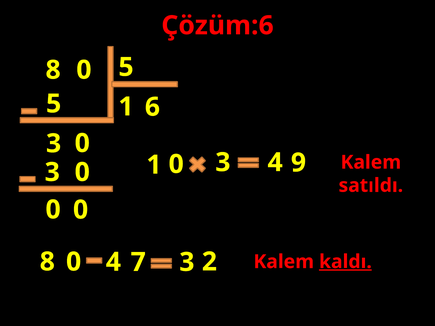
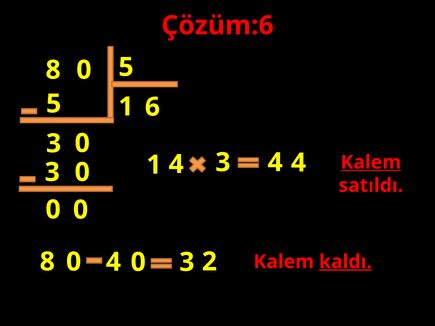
Kalem underline: none -> present (371, 162)
1 0: 0 -> 4 (176, 164)
4 9: 9 -> 4 (298, 163)
4 7: 7 -> 0 (138, 262)
